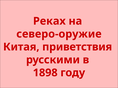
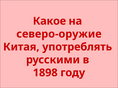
Реках: Реках -> Какое (49, 21)
приветствия: приветствия -> употреблять (77, 47)
